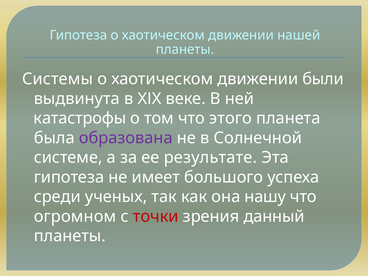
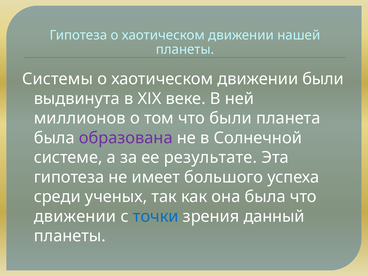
катастрофы: катастрофы -> миллионов (80, 118)
что этого: этого -> были (230, 118)
она нашу: нашу -> была (265, 197)
огромном: огромном -> движении (75, 216)
точки colour: red -> blue (156, 216)
